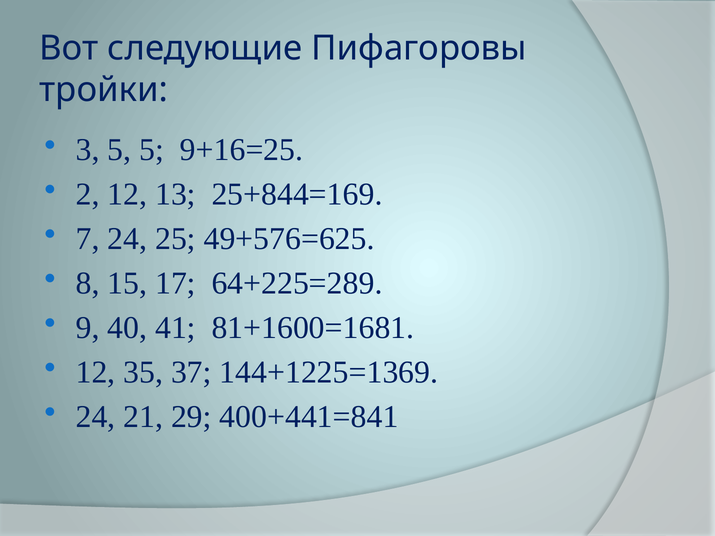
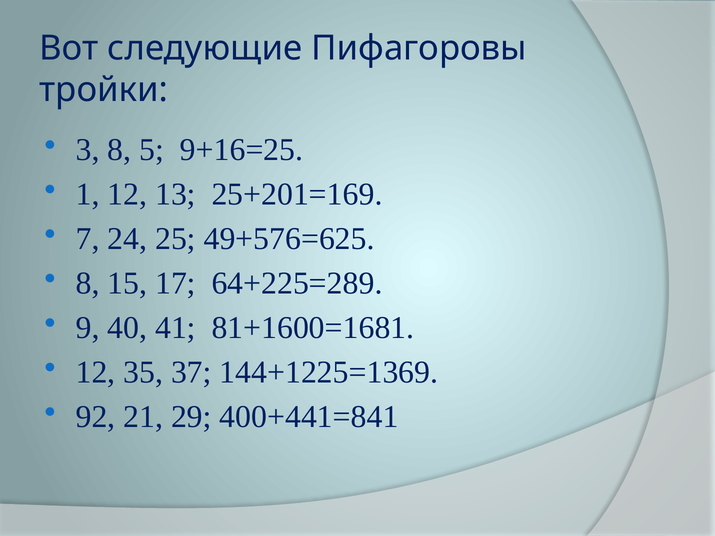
3 5: 5 -> 8 (119, 150)
2: 2 -> 1 (88, 194)
25+844=169: 25+844=169 -> 25+201=169 (297, 194)
24: 24 -> 92 (96, 417)
